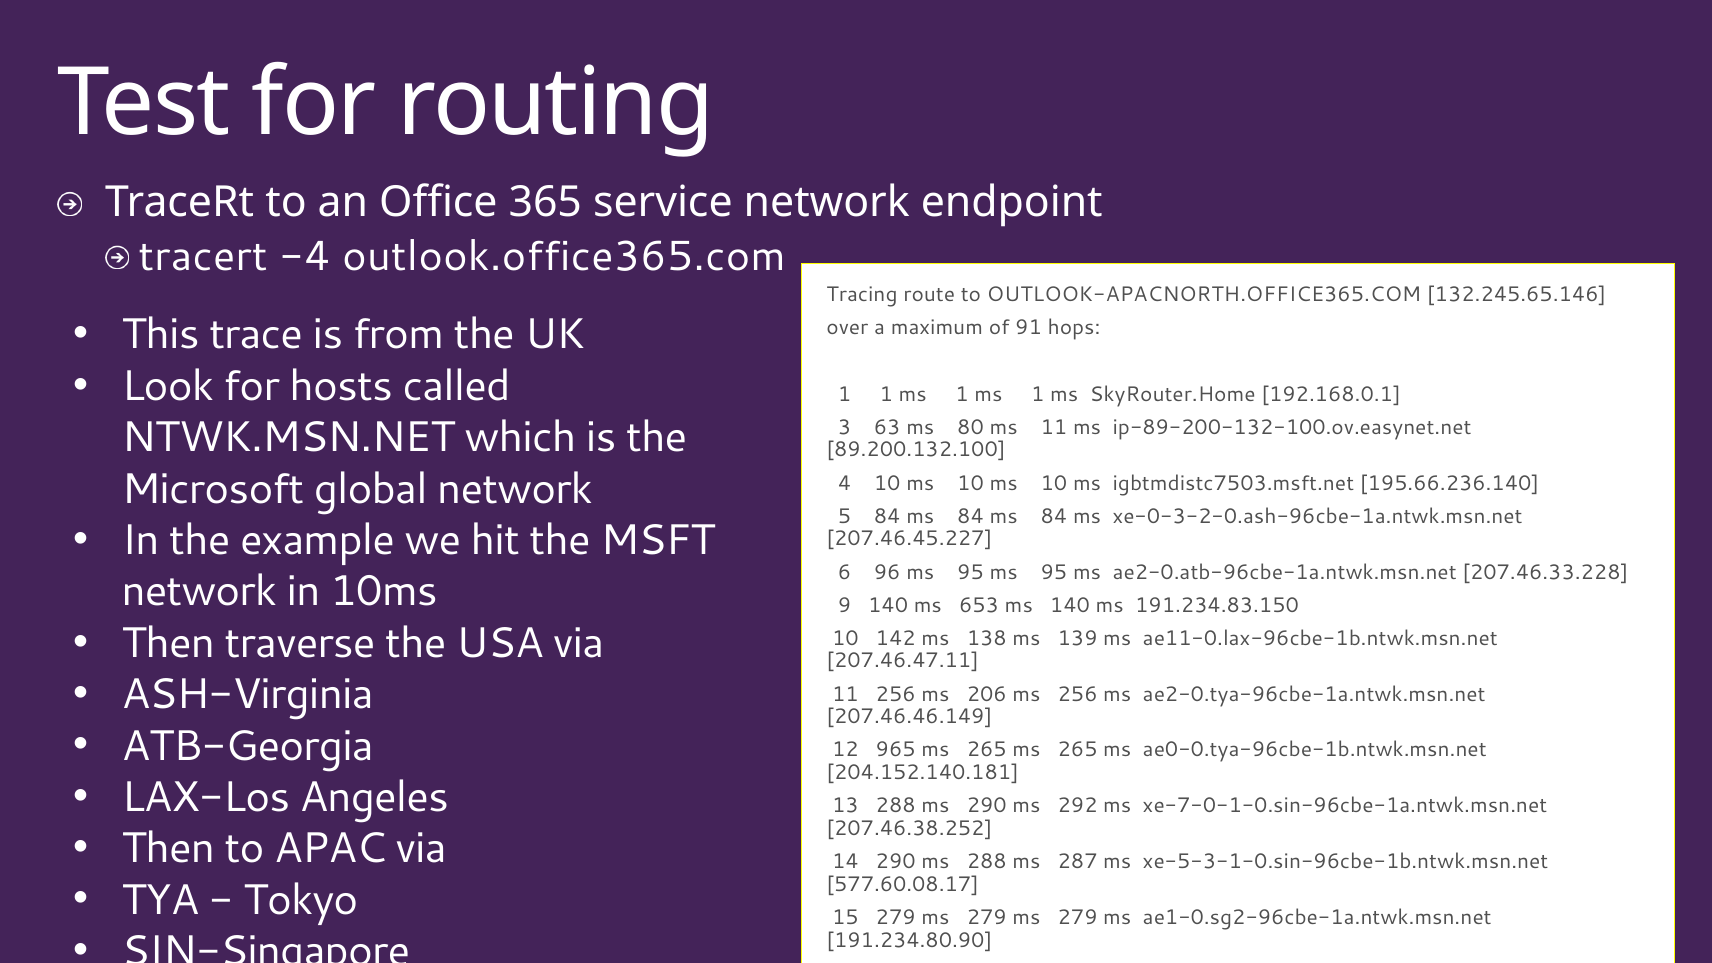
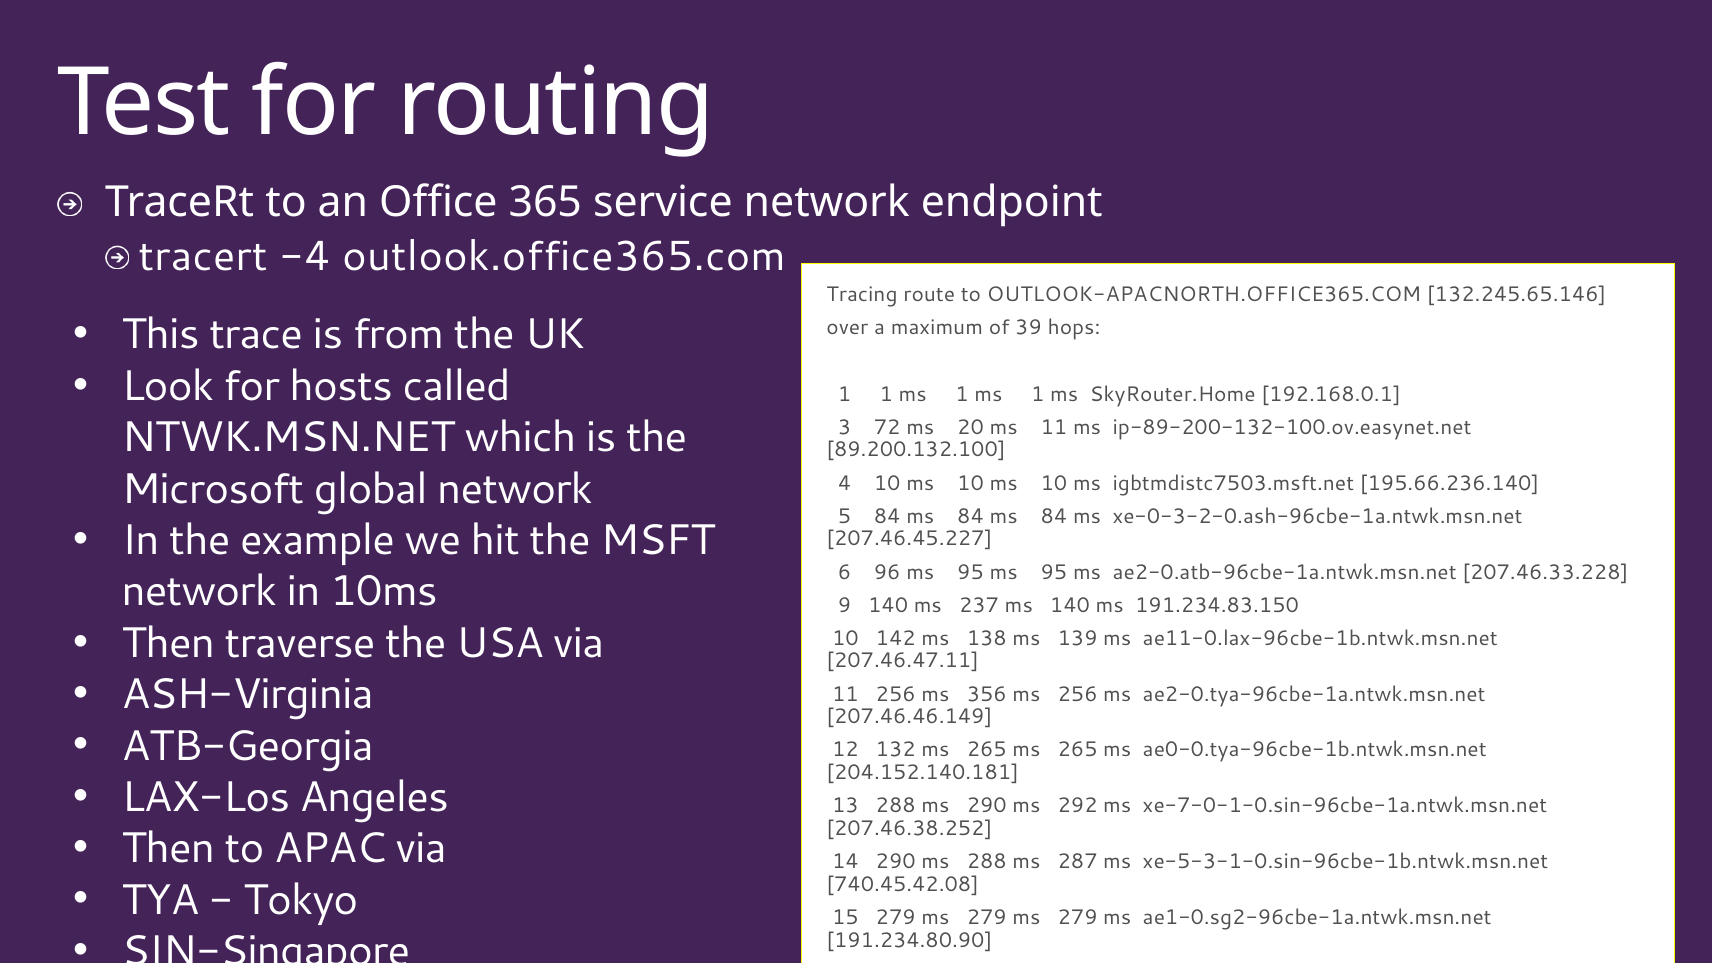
91: 91 -> 39 (1029, 328)
63: 63 -> 72 (887, 427)
80: 80 -> 20 (971, 427)
653: 653 -> 237 (979, 605)
206: 206 -> 356 (987, 694)
965: 965 -> 132 (896, 750)
577.60.08.17: 577.60.08.17 -> 740.45.42.08 (903, 884)
